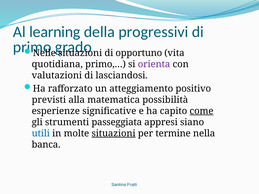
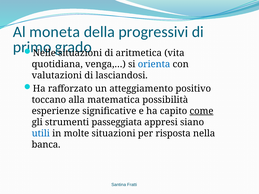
learning: learning -> moneta (55, 32)
opportuno: opportuno -> aritmetica (139, 53)
primo,…: primo,… -> venga,… (105, 64)
orienta colour: purple -> blue (154, 64)
previsti: previsti -> toccano (49, 100)
situazioni underline: present -> none (114, 134)
termine: termine -> risposta (173, 134)
